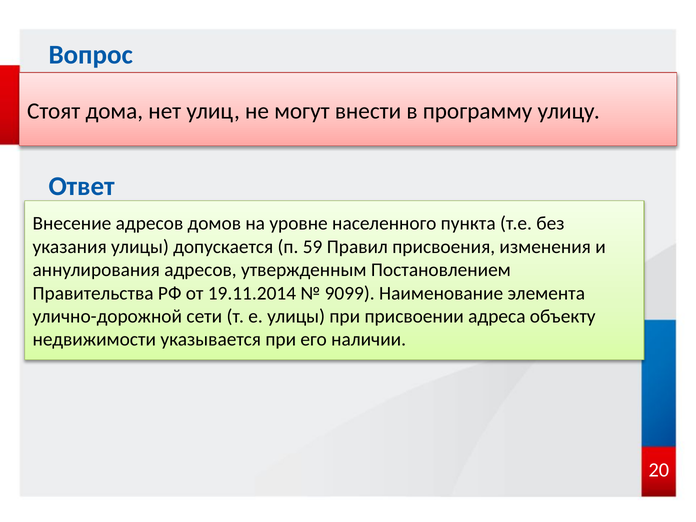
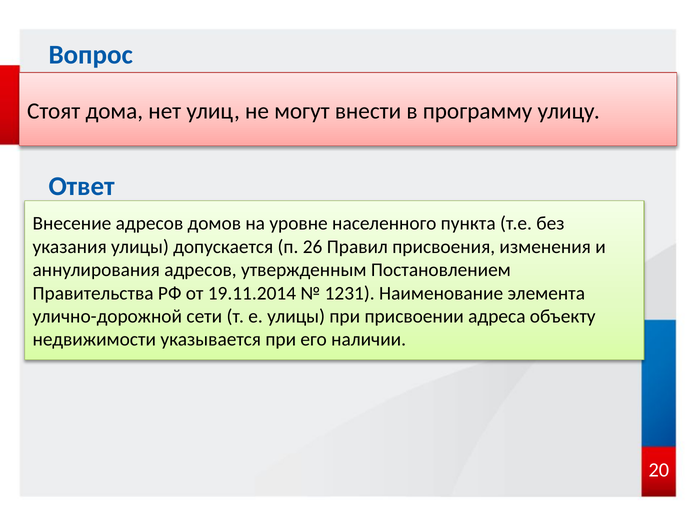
59: 59 -> 26 (313, 247)
9099: 9099 -> 1231 (350, 293)
